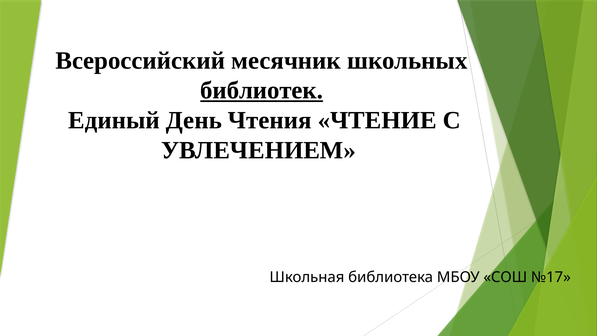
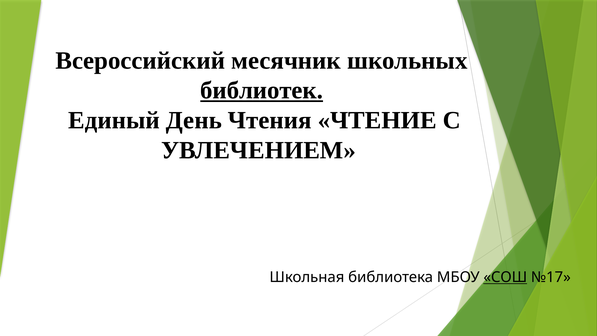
СОШ underline: none -> present (505, 277)
